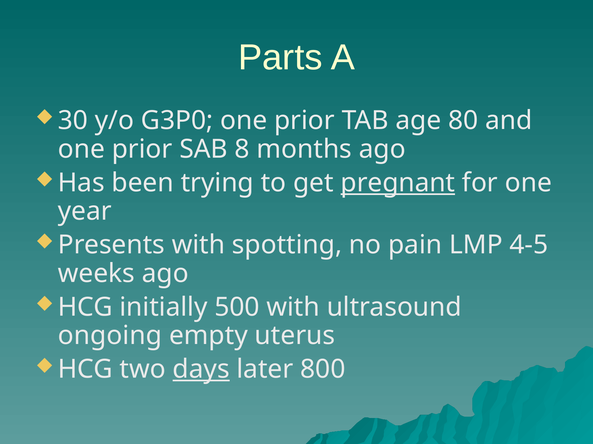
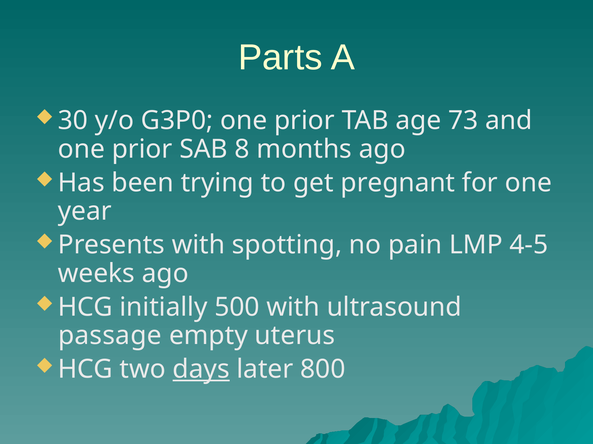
80: 80 -> 73 (463, 121)
pregnant underline: present -> none (398, 183)
ongoing: ongoing -> passage (110, 336)
